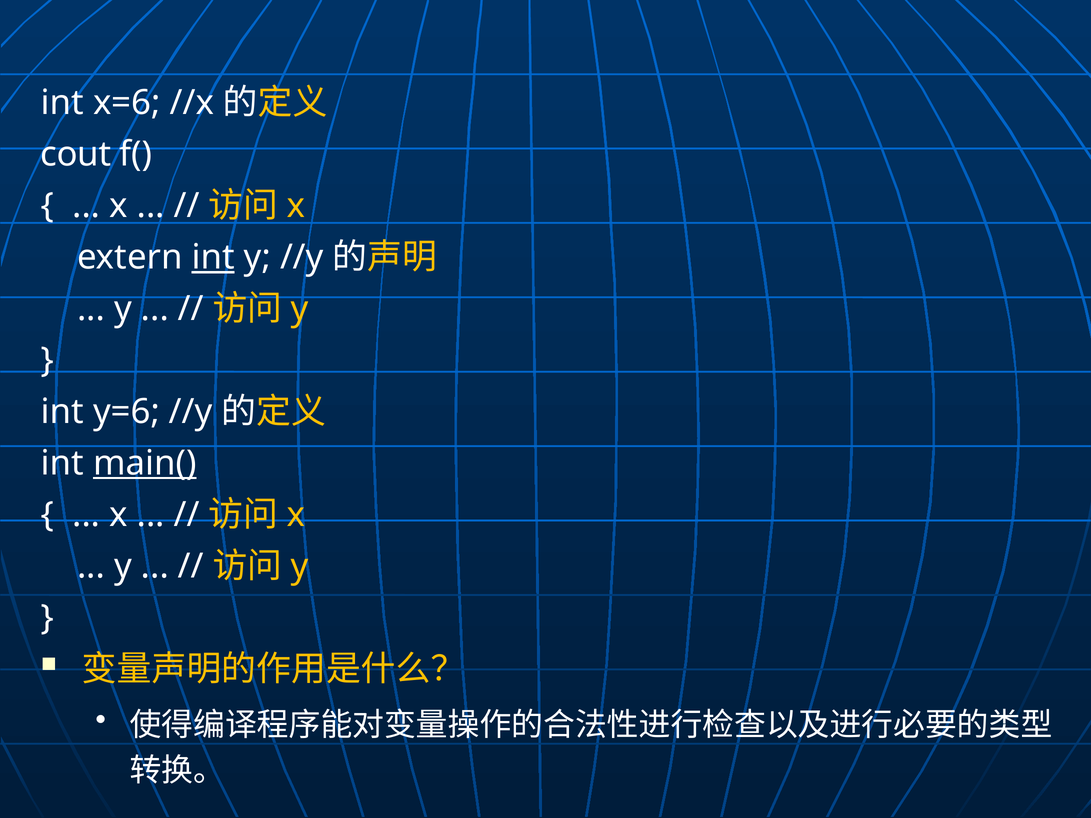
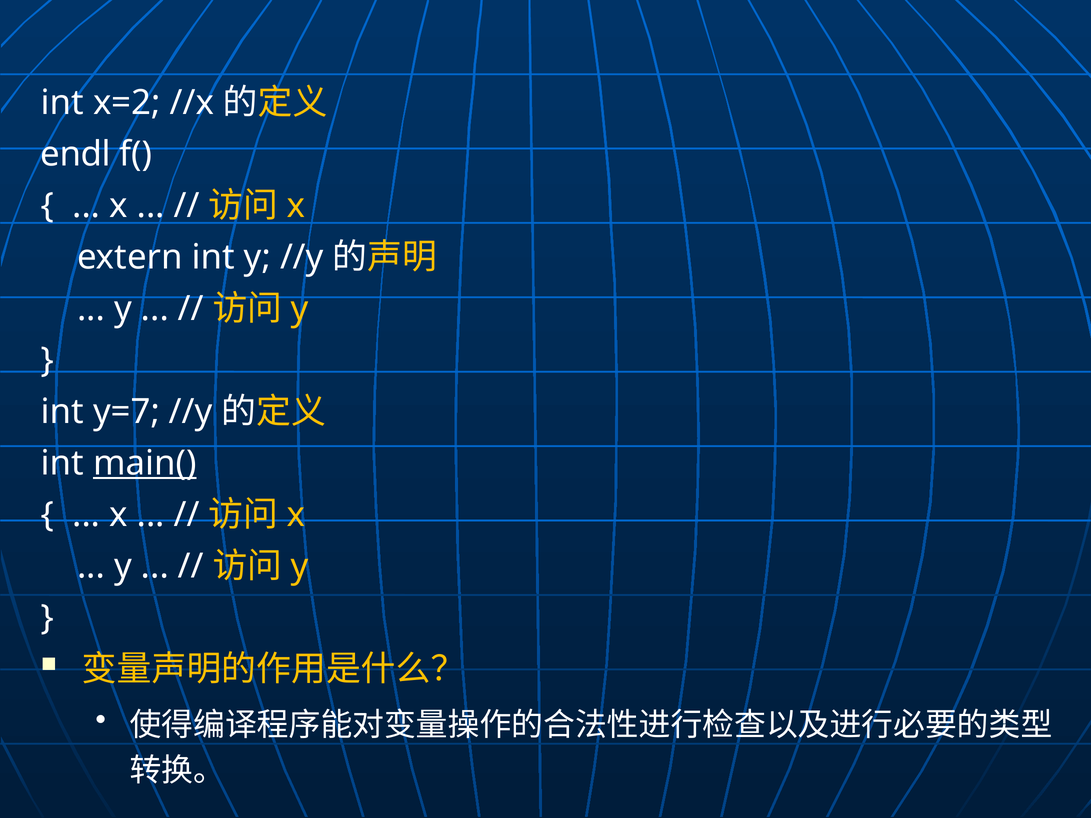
x=6: x=6 -> x=2 (127, 103)
cout: cout -> endl (76, 154)
int underline: present -> none (213, 257)
y=6: y=6 -> y=7 (126, 412)
